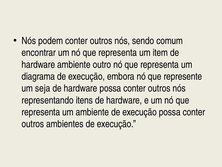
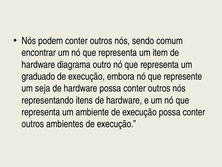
hardware ambiente: ambiente -> diagrama (74, 64)
diagrama: diagrama -> graduado (38, 76)
